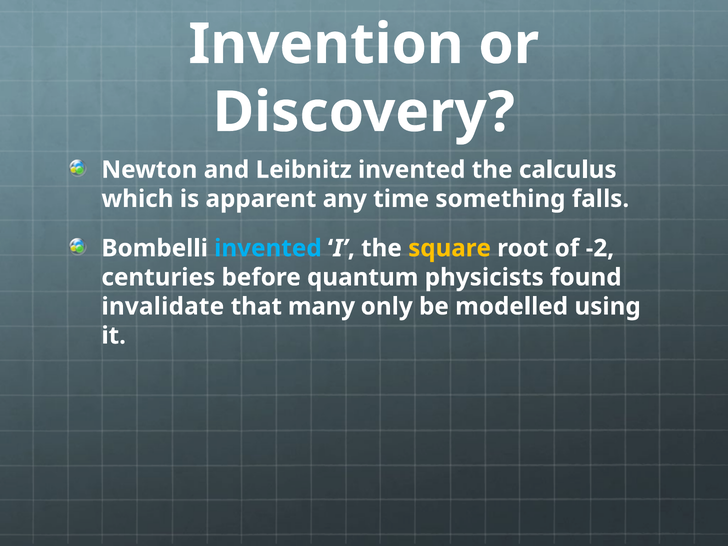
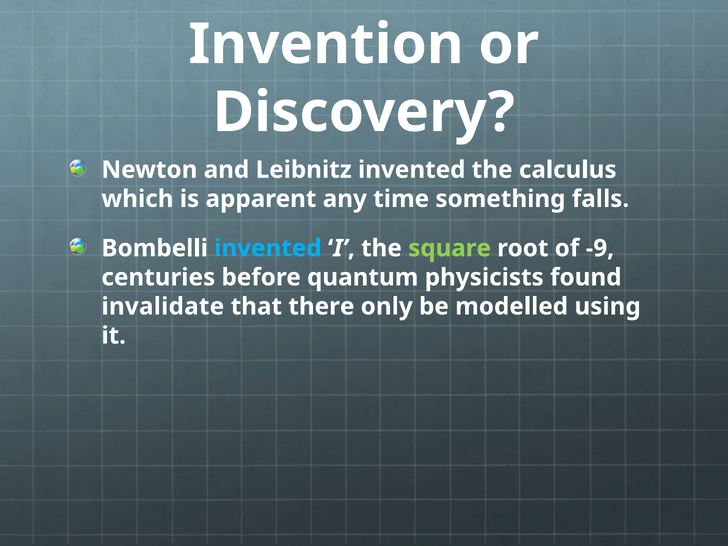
square colour: yellow -> light green (450, 248)
-2: -2 -> -9 (600, 248)
many: many -> there (321, 306)
